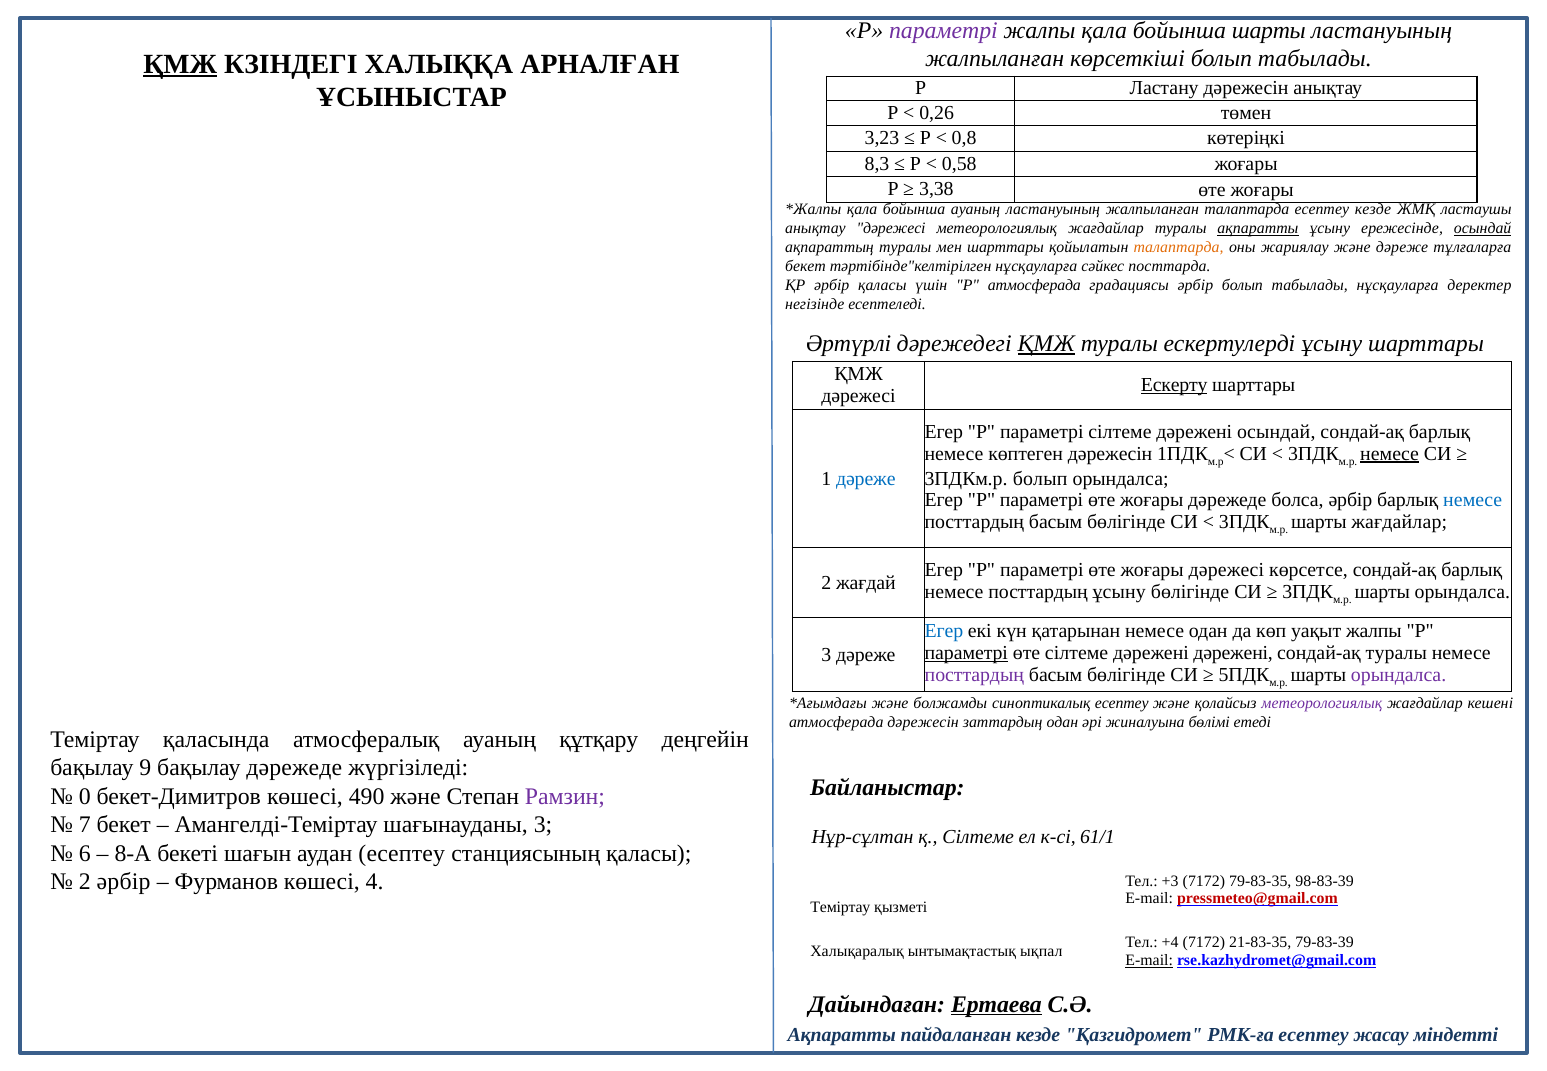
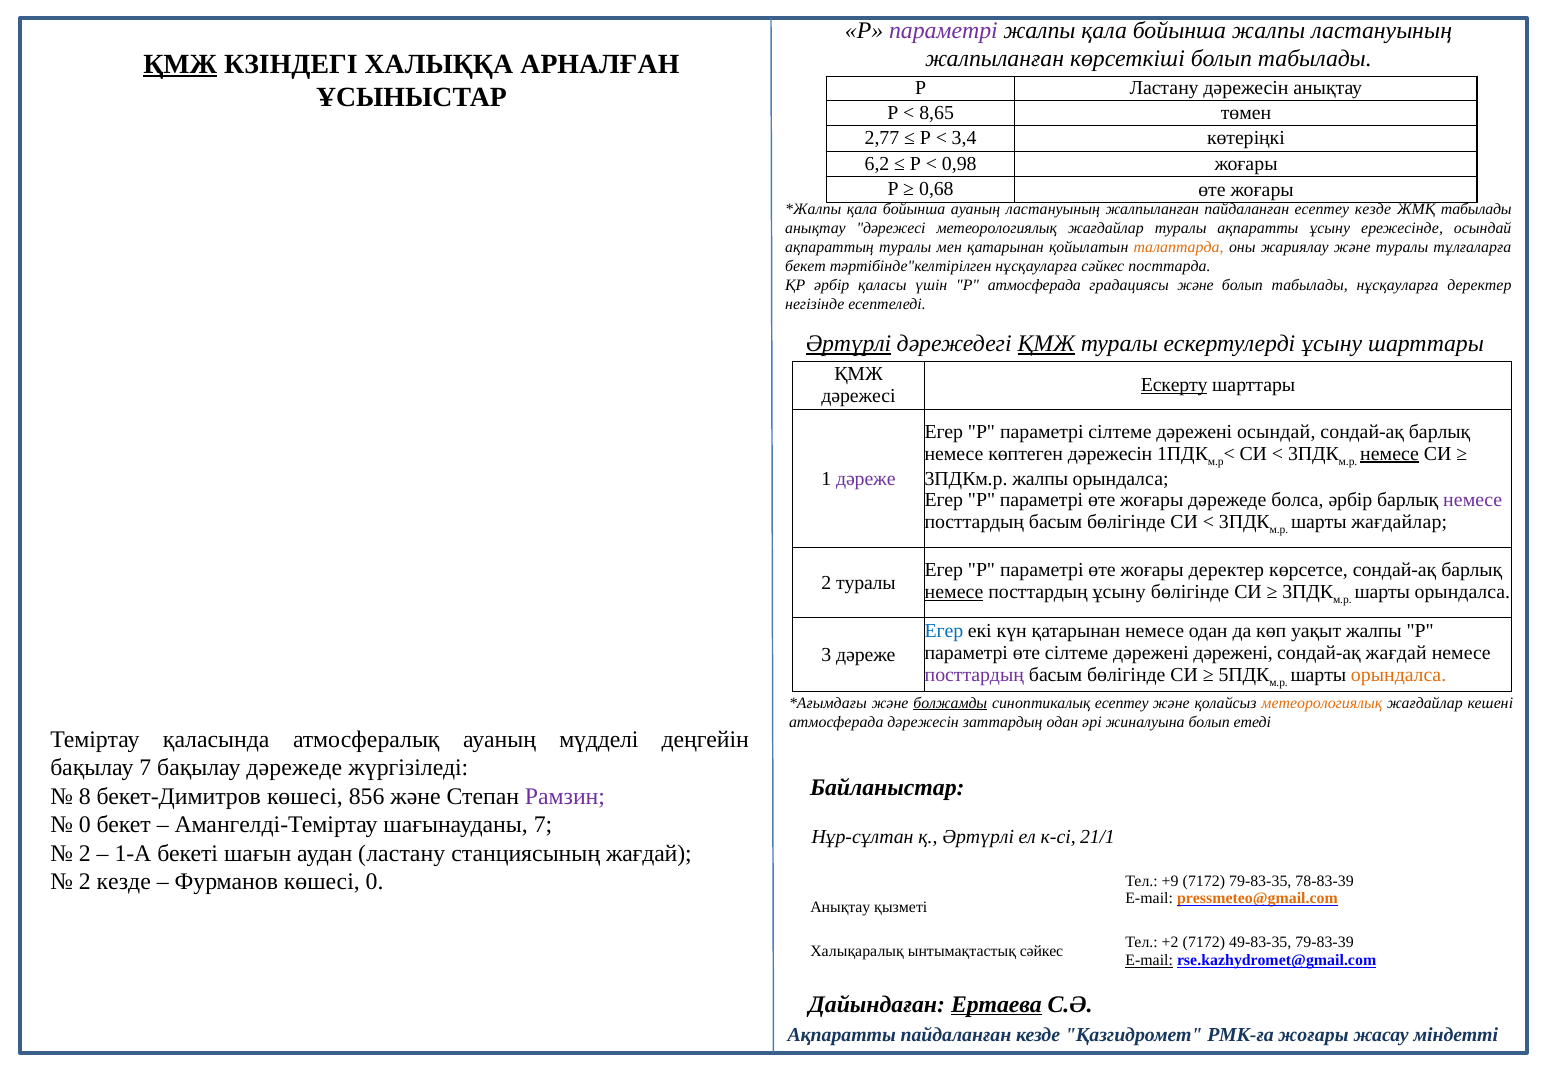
бойынша шарты: шарты -> жалпы (1269, 30)
0,26: 0,26 -> 8,65 (937, 113)
3,23: 3,23 -> 2,77 (882, 138)
0,8: 0,8 -> 3,4 (964, 138)
8,3: 8,3 -> 6,2 (877, 164)
0,58: 0,58 -> 0,98 (959, 164)
3,38: 3,38 -> 0,68 (936, 189)
жалпыланған талаптарда: талаптарда -> пайдаланған (1247, 209)
ЖМҚ ластаушы: ластаушы -> табылады (1476, 209)
ақпаратты underline: present -> none (1258, 228)
осындай underline: present -> none (1483, 228)
мен шарттары: шарттары -> қатарынан (1006, 247)
және дәреже: дәреже -> туралы (1402, 247)
градациясы әрбір: әрбір -> және (1196, 285)
Әртүрлі underline: none -> present (849, 344)
дәреже colour: blue -> purple (866, 479)
3ПДКм.р болып: болып -> жалпы (1040, 479)
немесе colour: blue -> purple (1473, 500)
жоғары дәрежесі: дәрежесі -> деректер (1226, 570)
2 жағдай: жағдай -> туралы (866, 583)
немесе underline: none -> present (954, 592)
параметрі underline: present -> none (966, 653)
сондай-ақ туралы: туралы -> жағдай (1396, 653)
орындалса colour: purple -> orange (1399, 675)
болжамды underline: none -> present (950, 703)
метеорологиялық colour: purple -> orange (1322, 703)
жиналуына бөлімі: бөлімі -> болып (1209, 722)
құтқару: құтқару -> мүдделі (599, 739)
бақылау 9: 9 -> 7 (145, 768)
0: 0 -> 8 (85, 796)
490: 490 -> 856 (367, 796)
7: 7 -> 0 (85, 825)
шағынауданы 3: 3 -> 7 (543, 825)
қ Сілтеме: Сілтеме -> Әртүрлі (978, 837)
61/1: 61/1 -> 21/1 (1098, 837)
6: 6 -> 2 (85, 854)
8-А: 8-А -> 1-А (133, 854)
аудан есептеу: есептеу -> ластану (402, 854)
станциясының қаласы: қаласы -> жағдай (649, 854)
2 әрбір: әрбір -> кезде (124, 882)
көшесі 4: 4 -> 0 (375, 882)
+3: +3 -> +9 (1170, 881)
98-83-39: 98-83-39 -> 78-83-39 (1325, 881)
pressmeteo@gmail.com colour: red -> orange (1257, 899)
Теміртау: Теміртау -> Анықтау (840, 907)
+4: +4 -> +2 (1170, 943)
21-83-35: 21-83-35 -> 49-83-35 (1260, 943)
ынтымақтастық ықпал: ықпал -> сәйкес (1042, 952)
РМК-ға есептеу: есептеу -> жоғары (1314, 1034)
